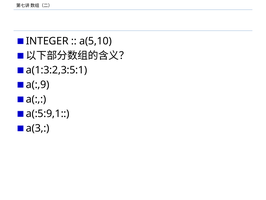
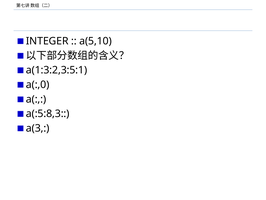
a(:,9: a(:,9 -> a(:,0 (38, 84)
a(:5:9,1: a(:5:9,1 -> a(:5:8,3 (48, 113)
